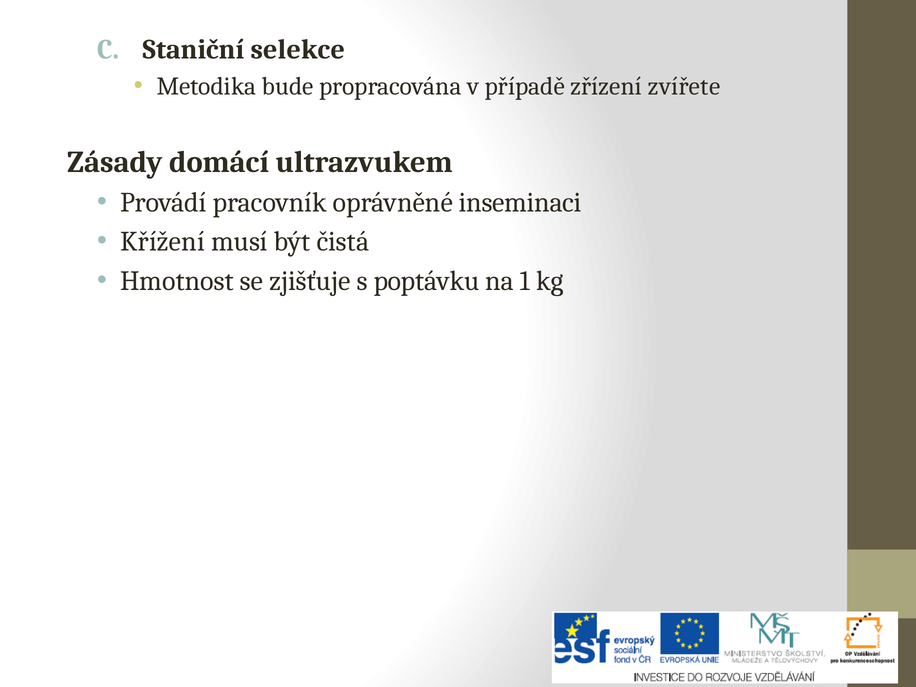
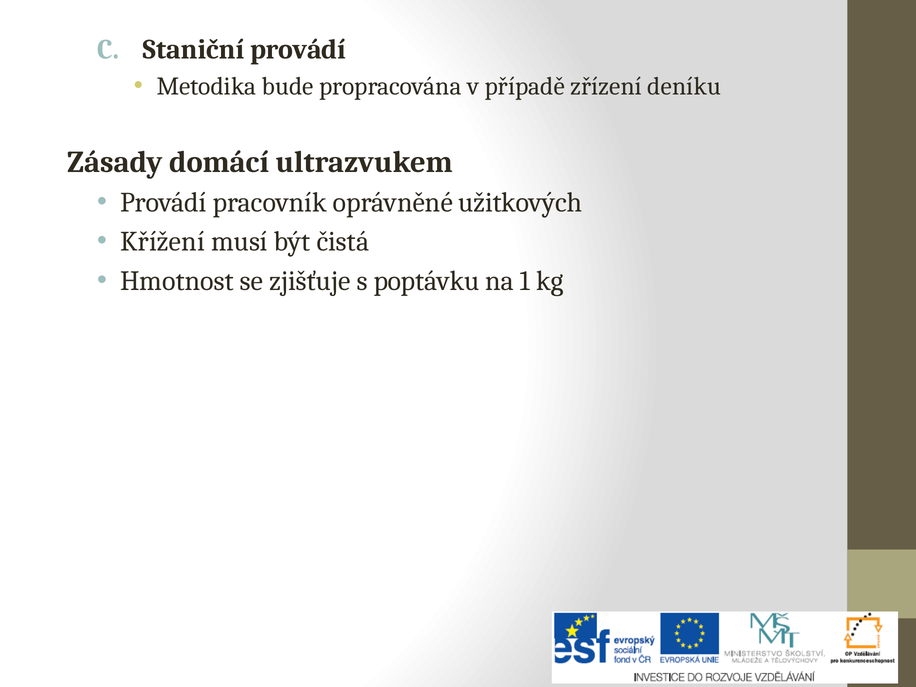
Staniční selekce: selekce -> provádí (298, 49)
zvířete: zvířete -> deníku (684, 86)
inseminaci: inseminaci -> užitkových (520, 203)
